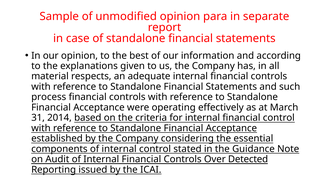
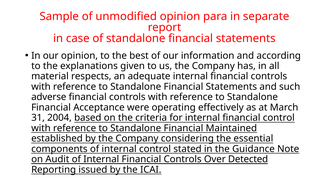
process: process -> adverse (49, 97)
2014: 2014 -> 2004 (59, 118)
Acceptance: Acceptance -> Maintained (231, 128)
